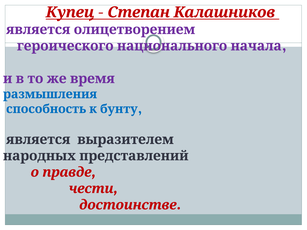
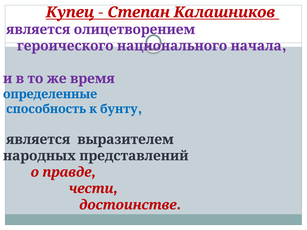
размышления: размышления -> определенные (50, 94)
